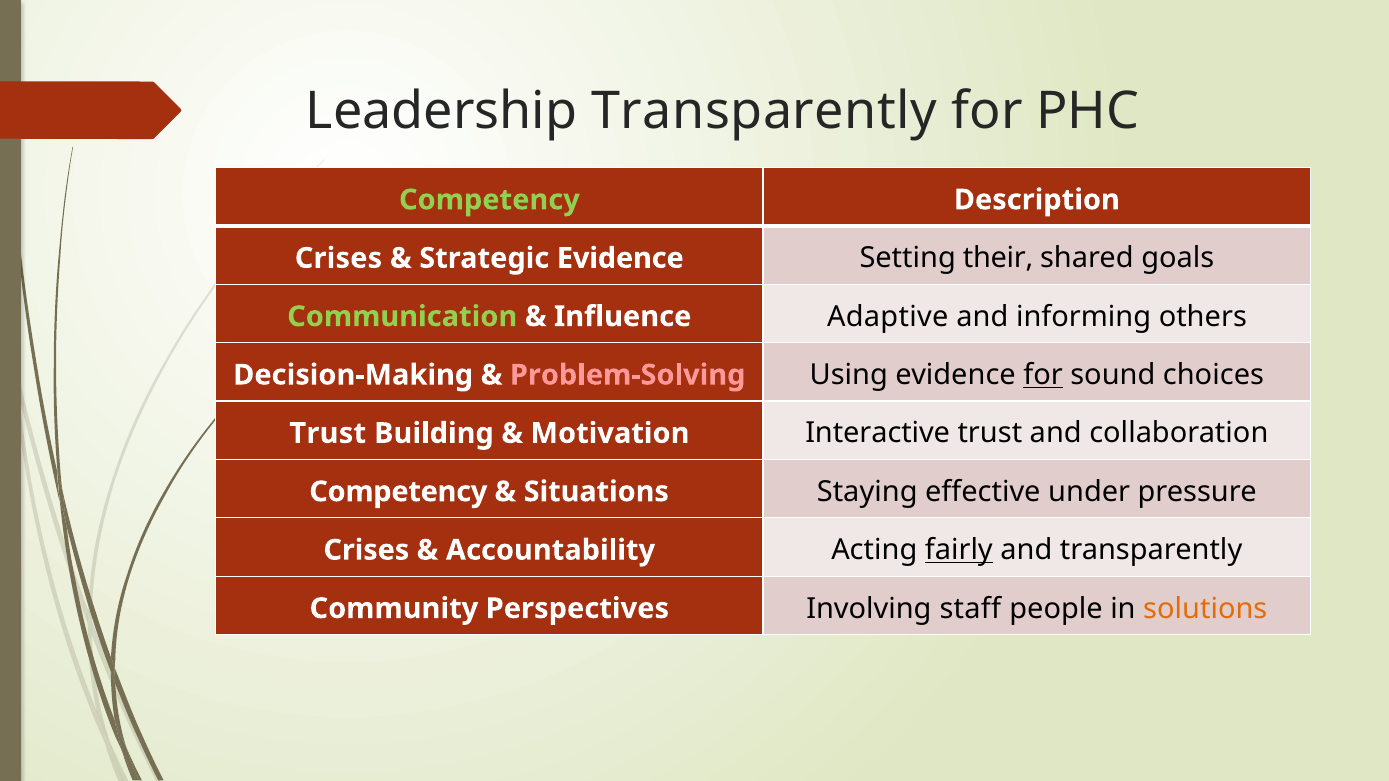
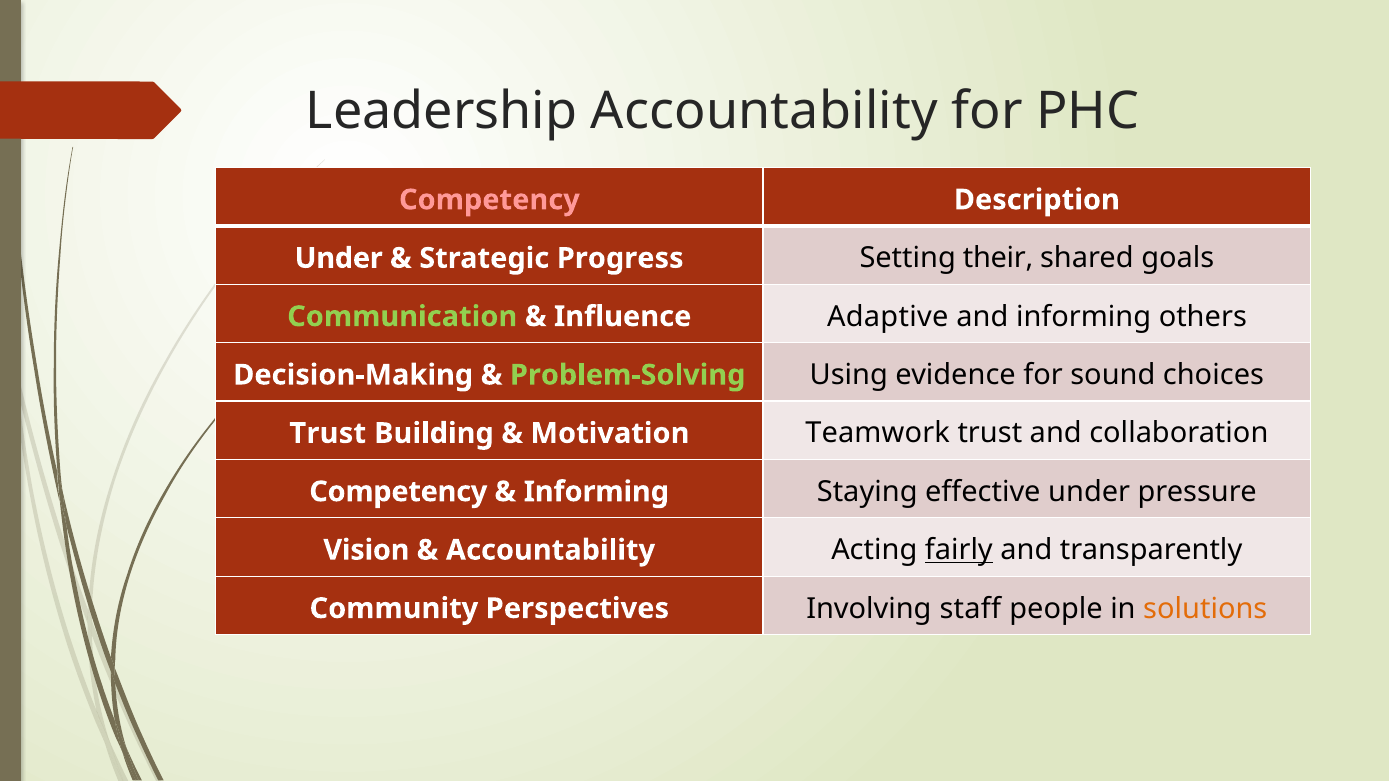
Leadership Transparently: Transparently -> Accountability (764, 111)
Competency colour: light green -> pink (489, 200)
Crises: Crises -> Under (339, 258)
Strategic Evidence: Evidence -> Progress (620, 258)
Problem-Solving colour: pink -> light green (628, 375)
for underline: present -> none (1043, 375)
Interactive: Interactive -> Teamwork (878, 434)
Situations: Situations -> Informing (596, 492)
Crises: Crises -> Vision (366, 550)
